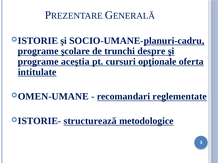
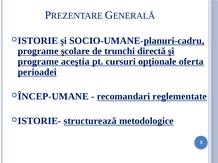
despre: despre -> directă (151, 51)
intitulate: intitulate -> perioadei (37, 72)
OMEN-UMANE: OMEN-UMANE -> ÎNCEP-UMANE (53, 97)
